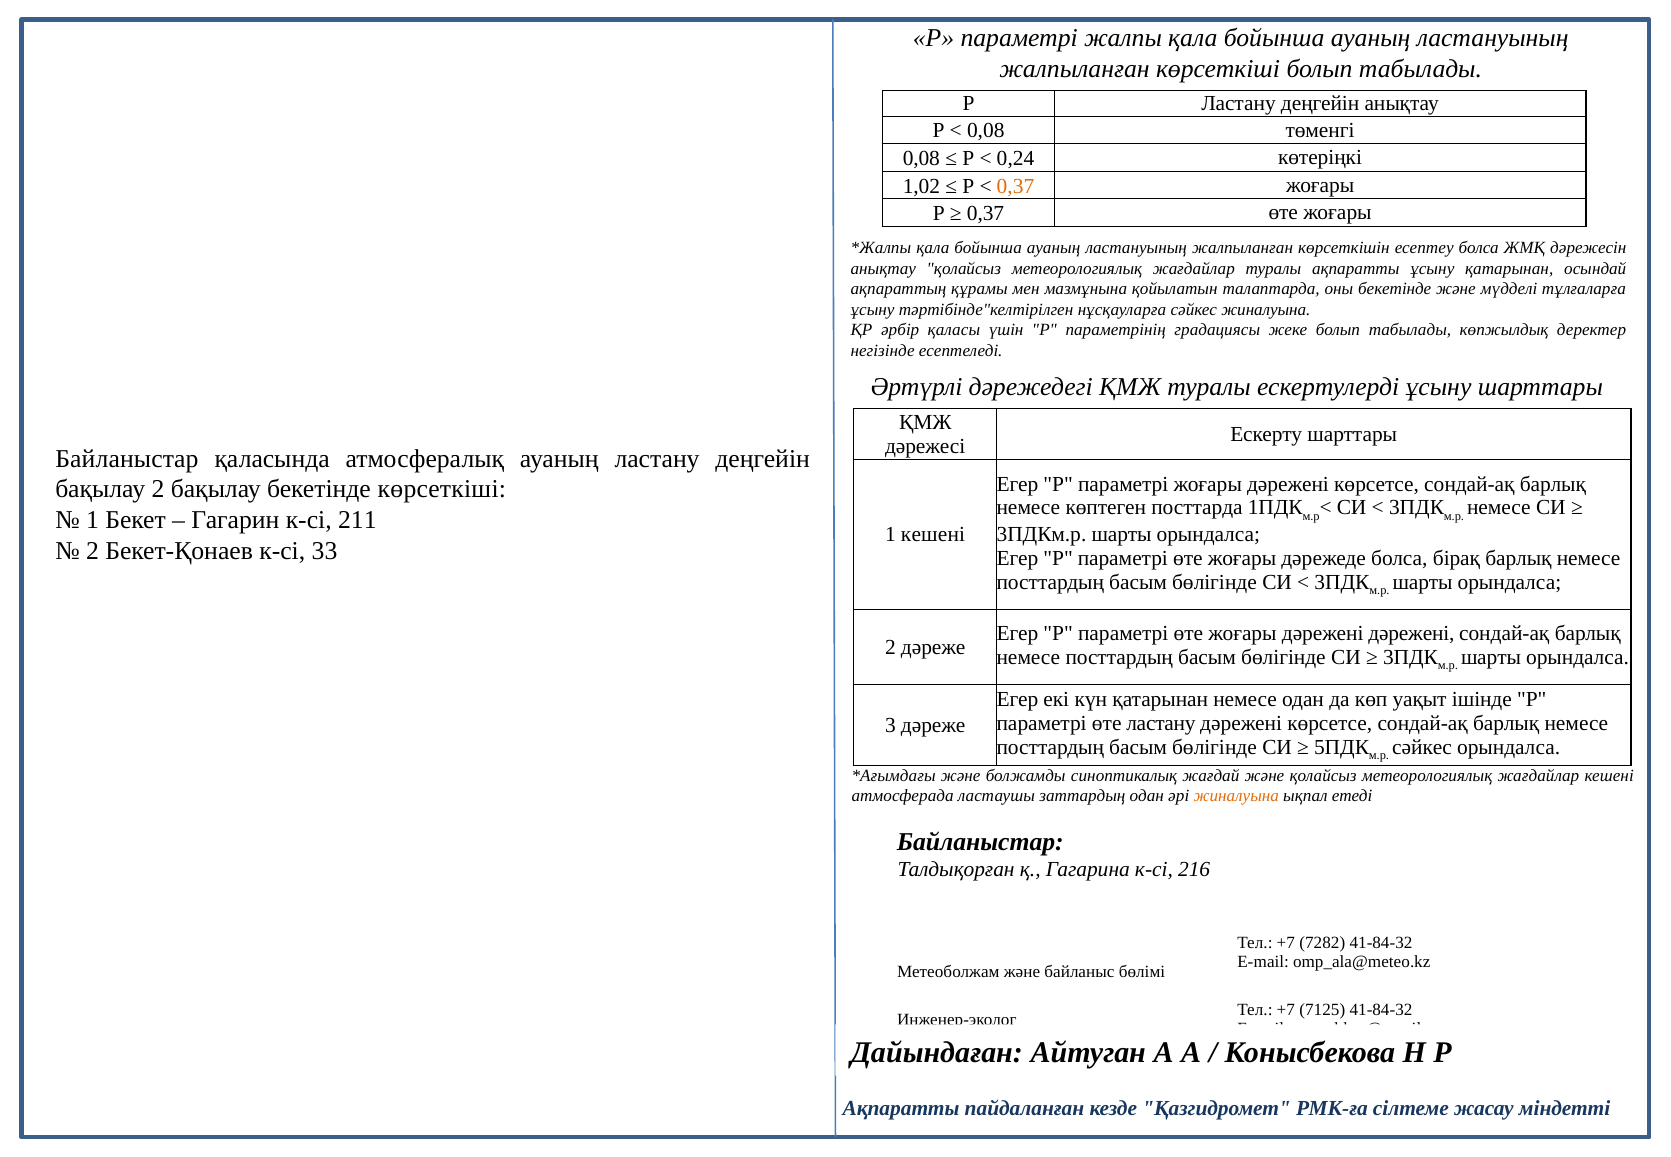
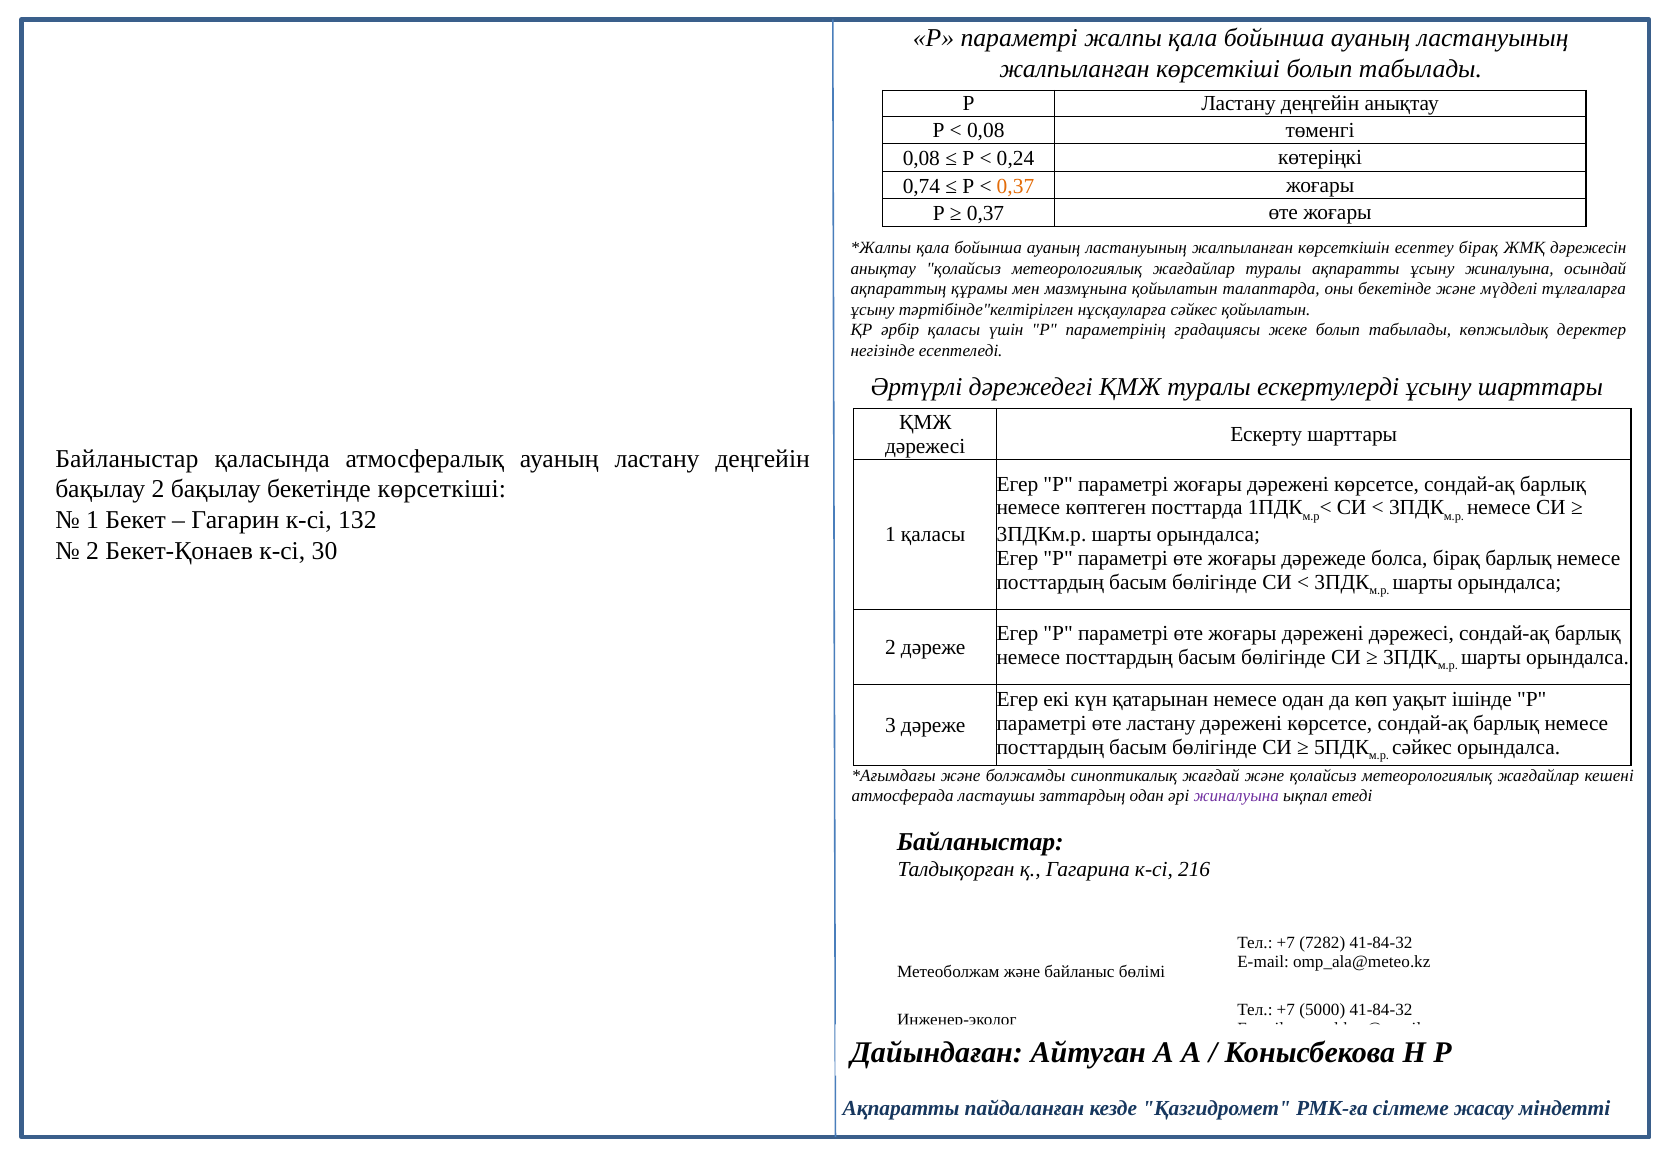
1,02: 1,02 -> 0,74 (921, 186)
есептеу болса: болса -> бірақ (1479, 248)
ұсыну қатарынан: қатарынан -> жиналуына (1509, 268)
сәйкес жиналуына: жиналуына -> қойылатын (1266, 310)
211: 211 -> 132 (357, 520)
1 кешені: кешені -> қаласы (933, 535)
33: 33 -> 30 (325, 551)
дәрежені дәрежені: дәрежені -> дәрежесі (1411, 634)
жиналуына colour: orange -> purple (1236, 796)
7125: 7125 -> 5000 (1322, 1010)
